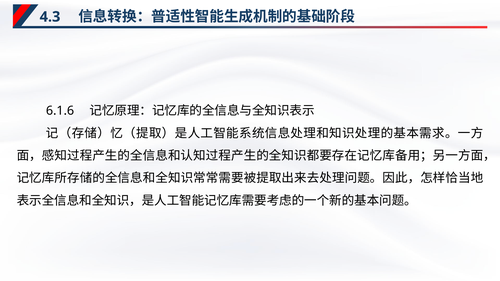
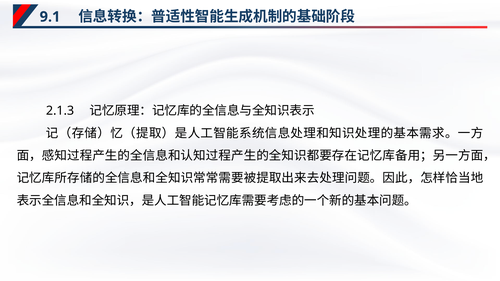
4.3: 4.3 -> 9.1 (50, 17)
6.1.6: 6.1.6 -> 2.1.3 (60, 111)
